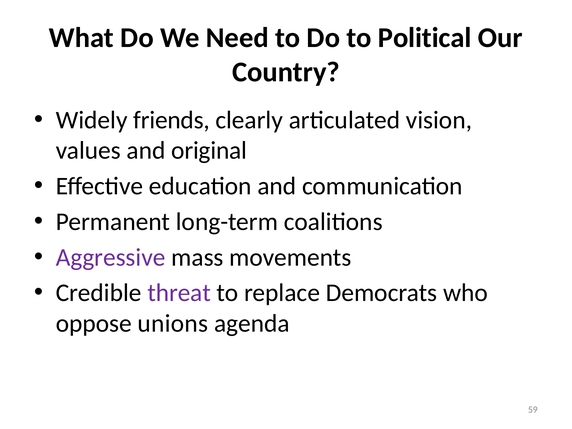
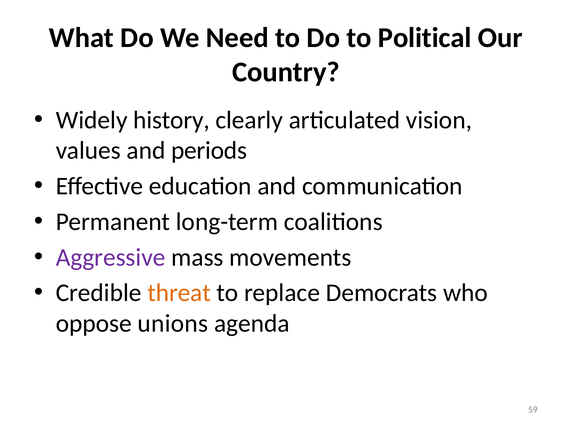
friends: friends -> history (172, 120)
original: original -> periods (209, 151)
threat colour: purple -> orange (179, 293)
